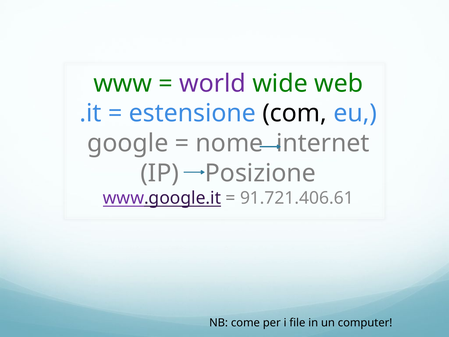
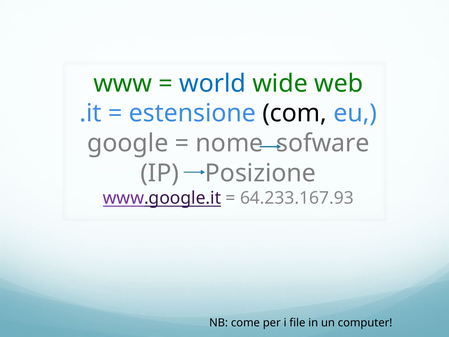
world colour: purple -> blue (213, 83)
internet: internet -> sofware (323, 143)
91.721.406.61: 91.721.406.61 -> 64.233.167.93 (297, 198)
